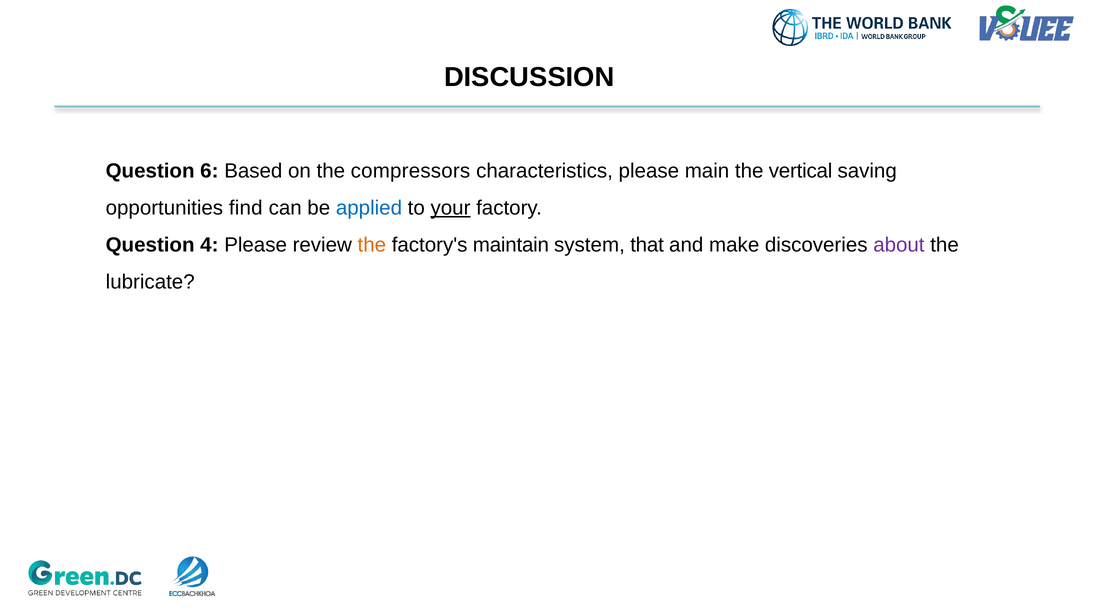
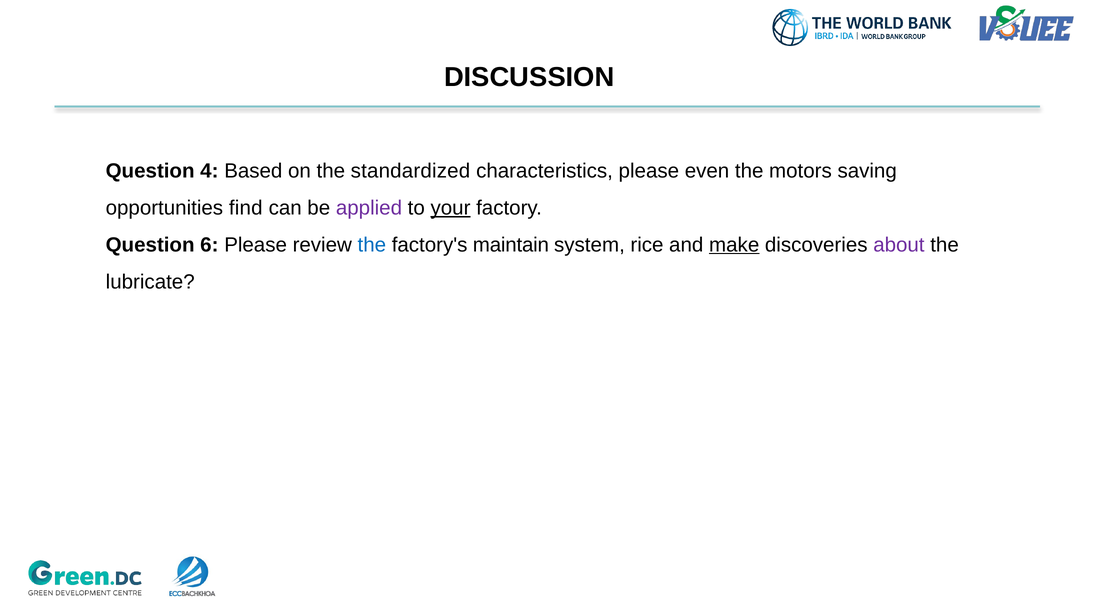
6: 6 -> 4 (209, 171)
compressors: compressors -> standardized (410, 171)
main: main -> even (707, 171)
vertical: vertical -> motors (800, 171)
applied colour: blue -> purple (369, 208)
4: 4 -> 6 (209, 245)
the colour: orange -> blue (372, 245)
that: that -> rice (647, 245)
make underline: none -> present (734, 245)
